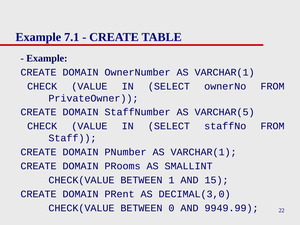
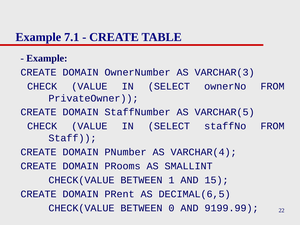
OwnerNumber AS VARCHAR(1: VARCHAR(1 -> VARCHAR(3 (225, 72)
PNumber AS VARCHAR(1: VARCHAR(1 -> VARCHAR(4 (204, 152)
DECIMAL(3,0: DECIMAL(3,0 -> DECIMAL(6,5 (195, 194)
9949.99: 9949.99 -> 9199.99 (232, 208)
